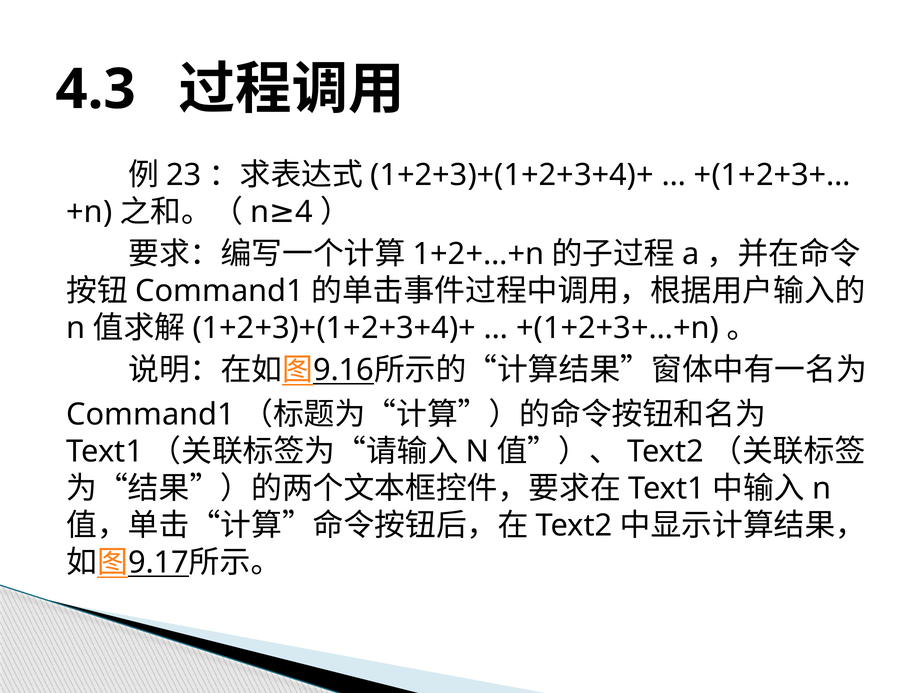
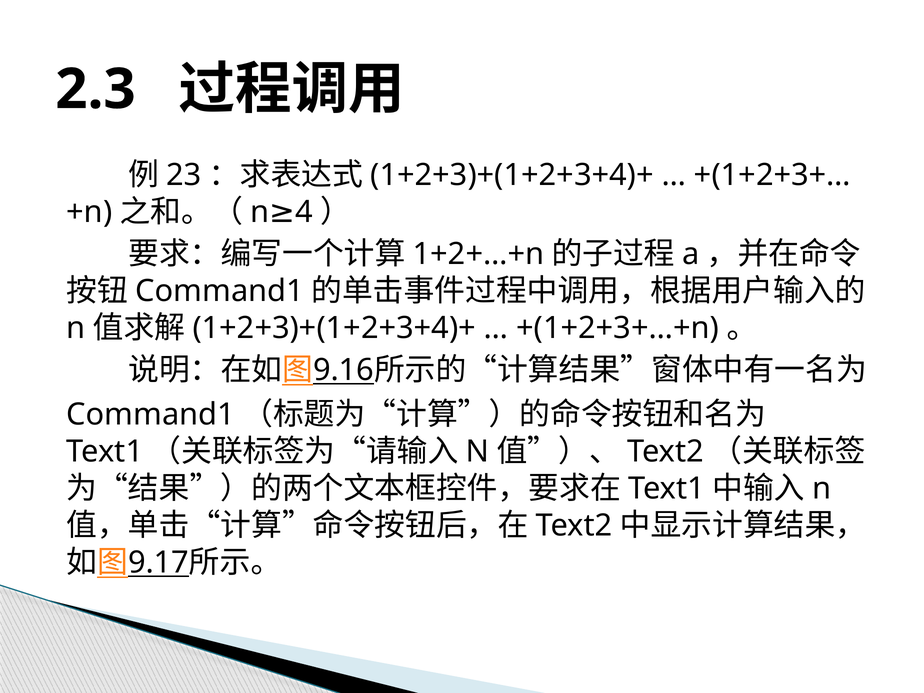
4.3: 4.3 -> 2.3 (96, 89)
